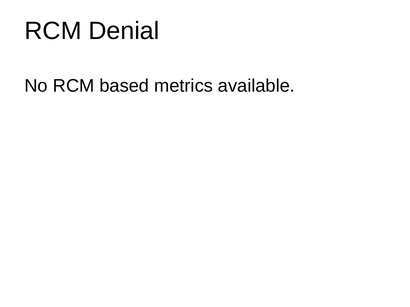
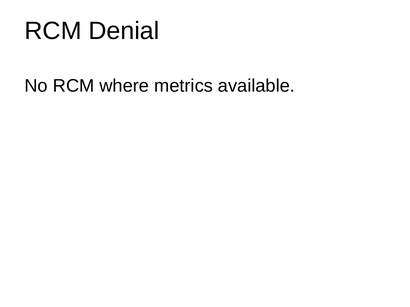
based: based -> where (124, 86)
